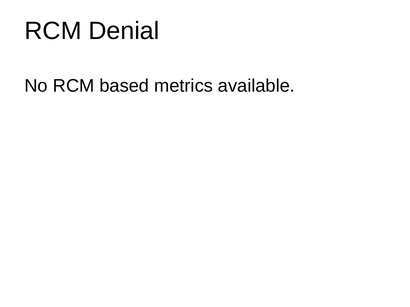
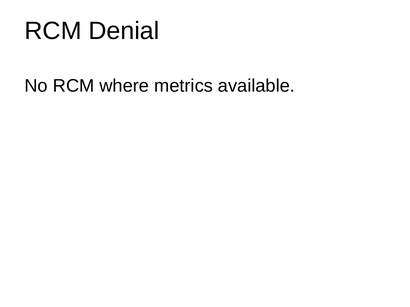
based: based -> where (124, 86)
